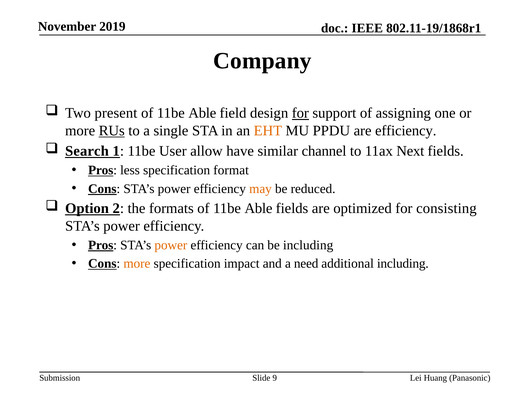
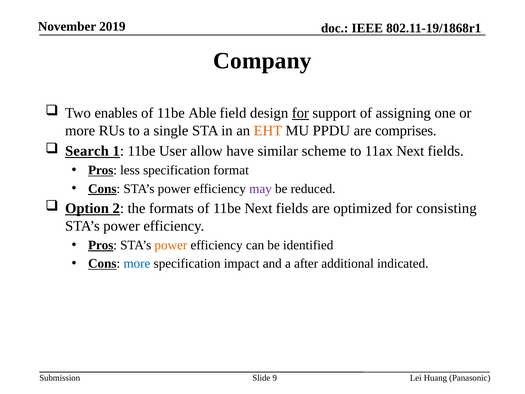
present: present -> enables (116, 113)
RUs underline: present -> none (112, 131)
are efficiency: efficiency -> comprises (406, 131)
channel: channel -> scheme (324, 151)
may colour: orange -> purple (261, 189)
formats of 11be Able: Able -> Next (258, 208)
be including: including -> identified (308, 245)
more colour: orange -> blue (137, 263)
need: need -> after (306, 263)
additional including: including -> indicated (403, 263)
